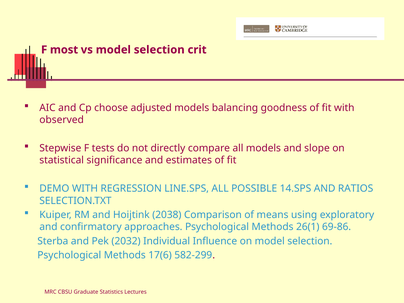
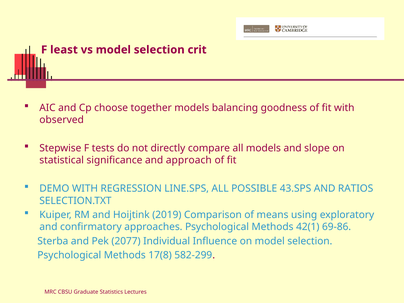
most: most -> least (64, 50)
adjusted: adjusted -> together (151, 108)
estimates: estimates -> approach (189, 160)
14.SPS: 14.SPS -> 43.SPS (296, 189)
2038: 2038 -> 2019 (167, 215)
26(1: 26(1 -> 42(1 (308, 227)
2032: 2032 -> 2077 (126, 241)
17(6: 17(6 -> 17(8 (160, 255)
